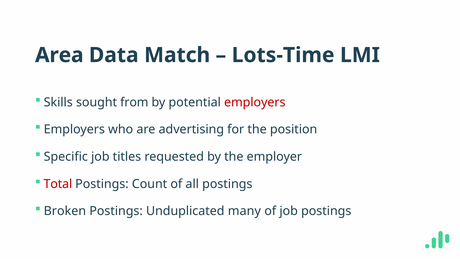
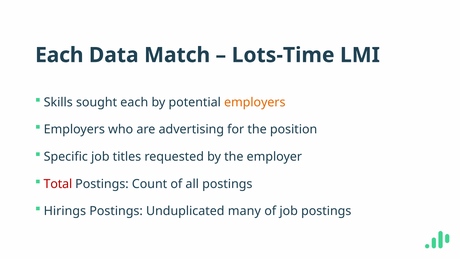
Area: Area -> Each (59, 55)
sought from: from -> each (134, 102)
employers colour: red -> orange (255, 102)
Broken: Broken -> Hirings (65, 211)
